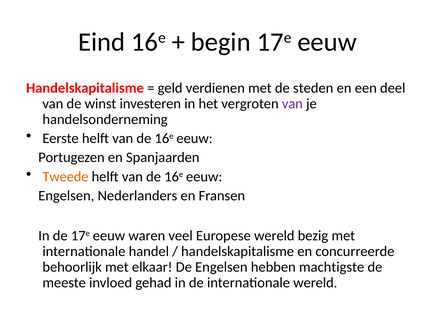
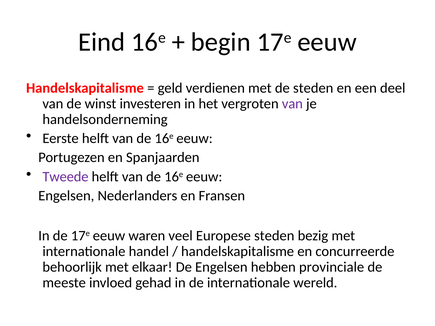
Tweede colour: orange -> purple (65, 177)
Europese wereld: wereld -> steden (274, 236)
machtigste: machtigste -> provinciale (332, 267)
